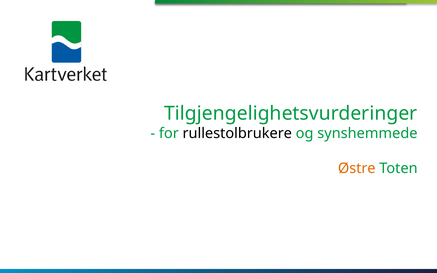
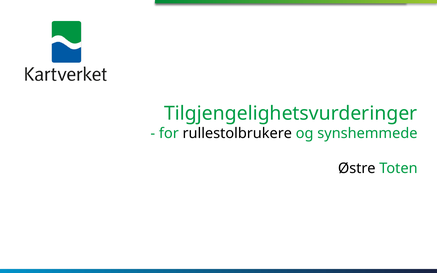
Østre colour: orange -> black (357, 169)
